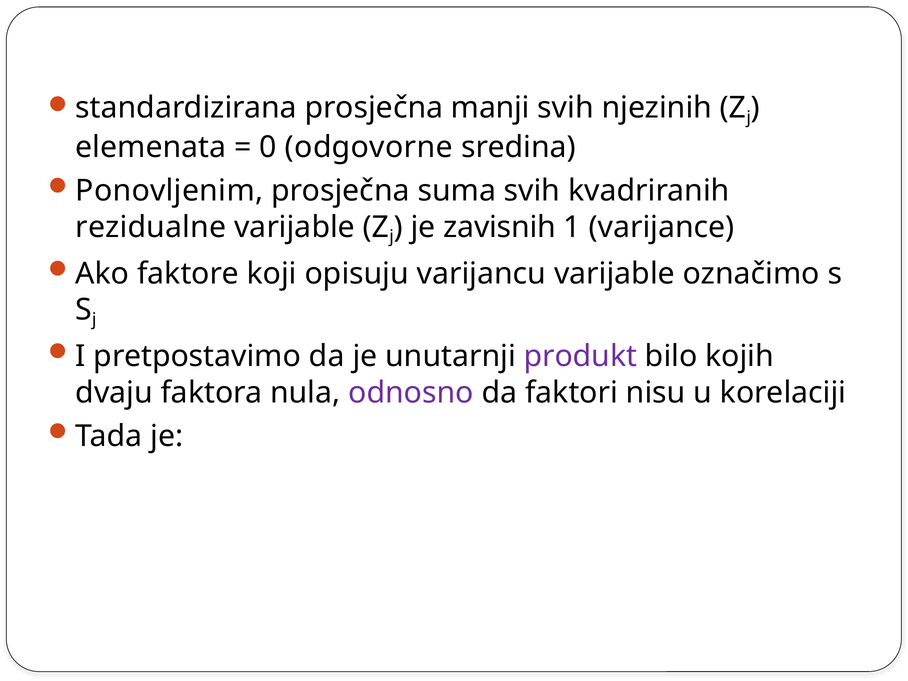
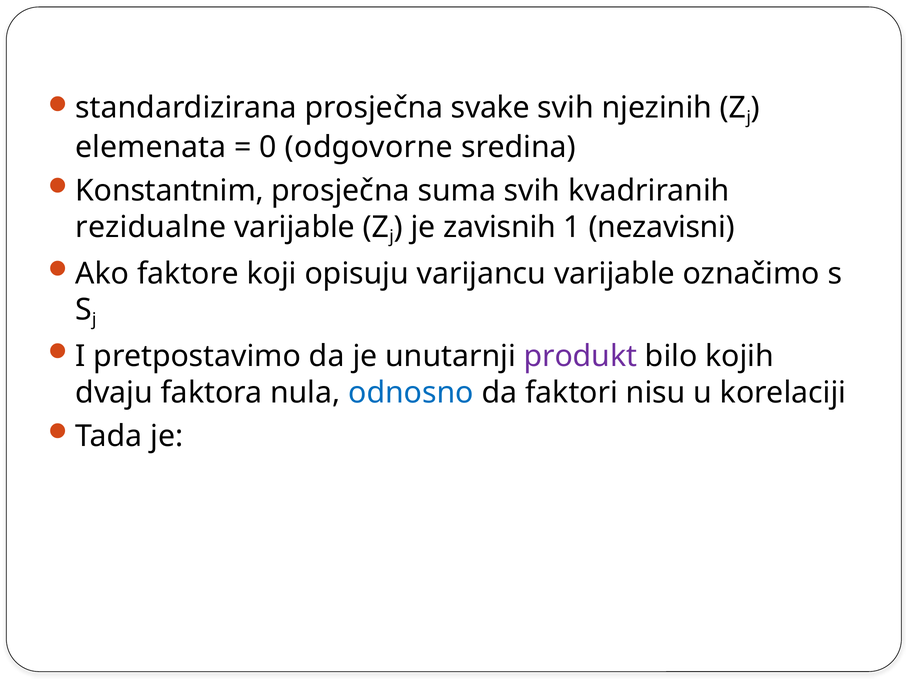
manji: manji -> svake (490, 108)
Ponovljenim: Ponovljenim -> Konstantnim (170, 191)
varijance: varijance -> nezavisni (662, 227)
odnosno colour: purple -> blue (411, 393)
